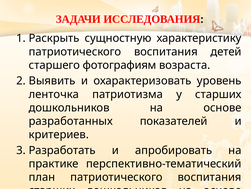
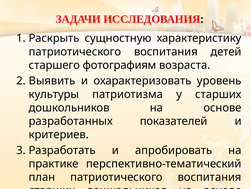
ленточка: ленточка -> культуры (54, 94)
